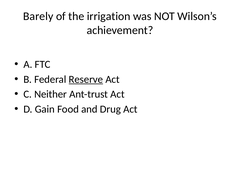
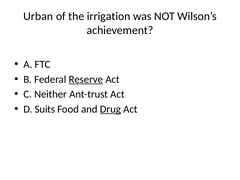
Barely: Barely -> Urban (38, 16)
Gain: Gain -> Suits (45, 109)
Drug underline: none -> present (110, 109)
